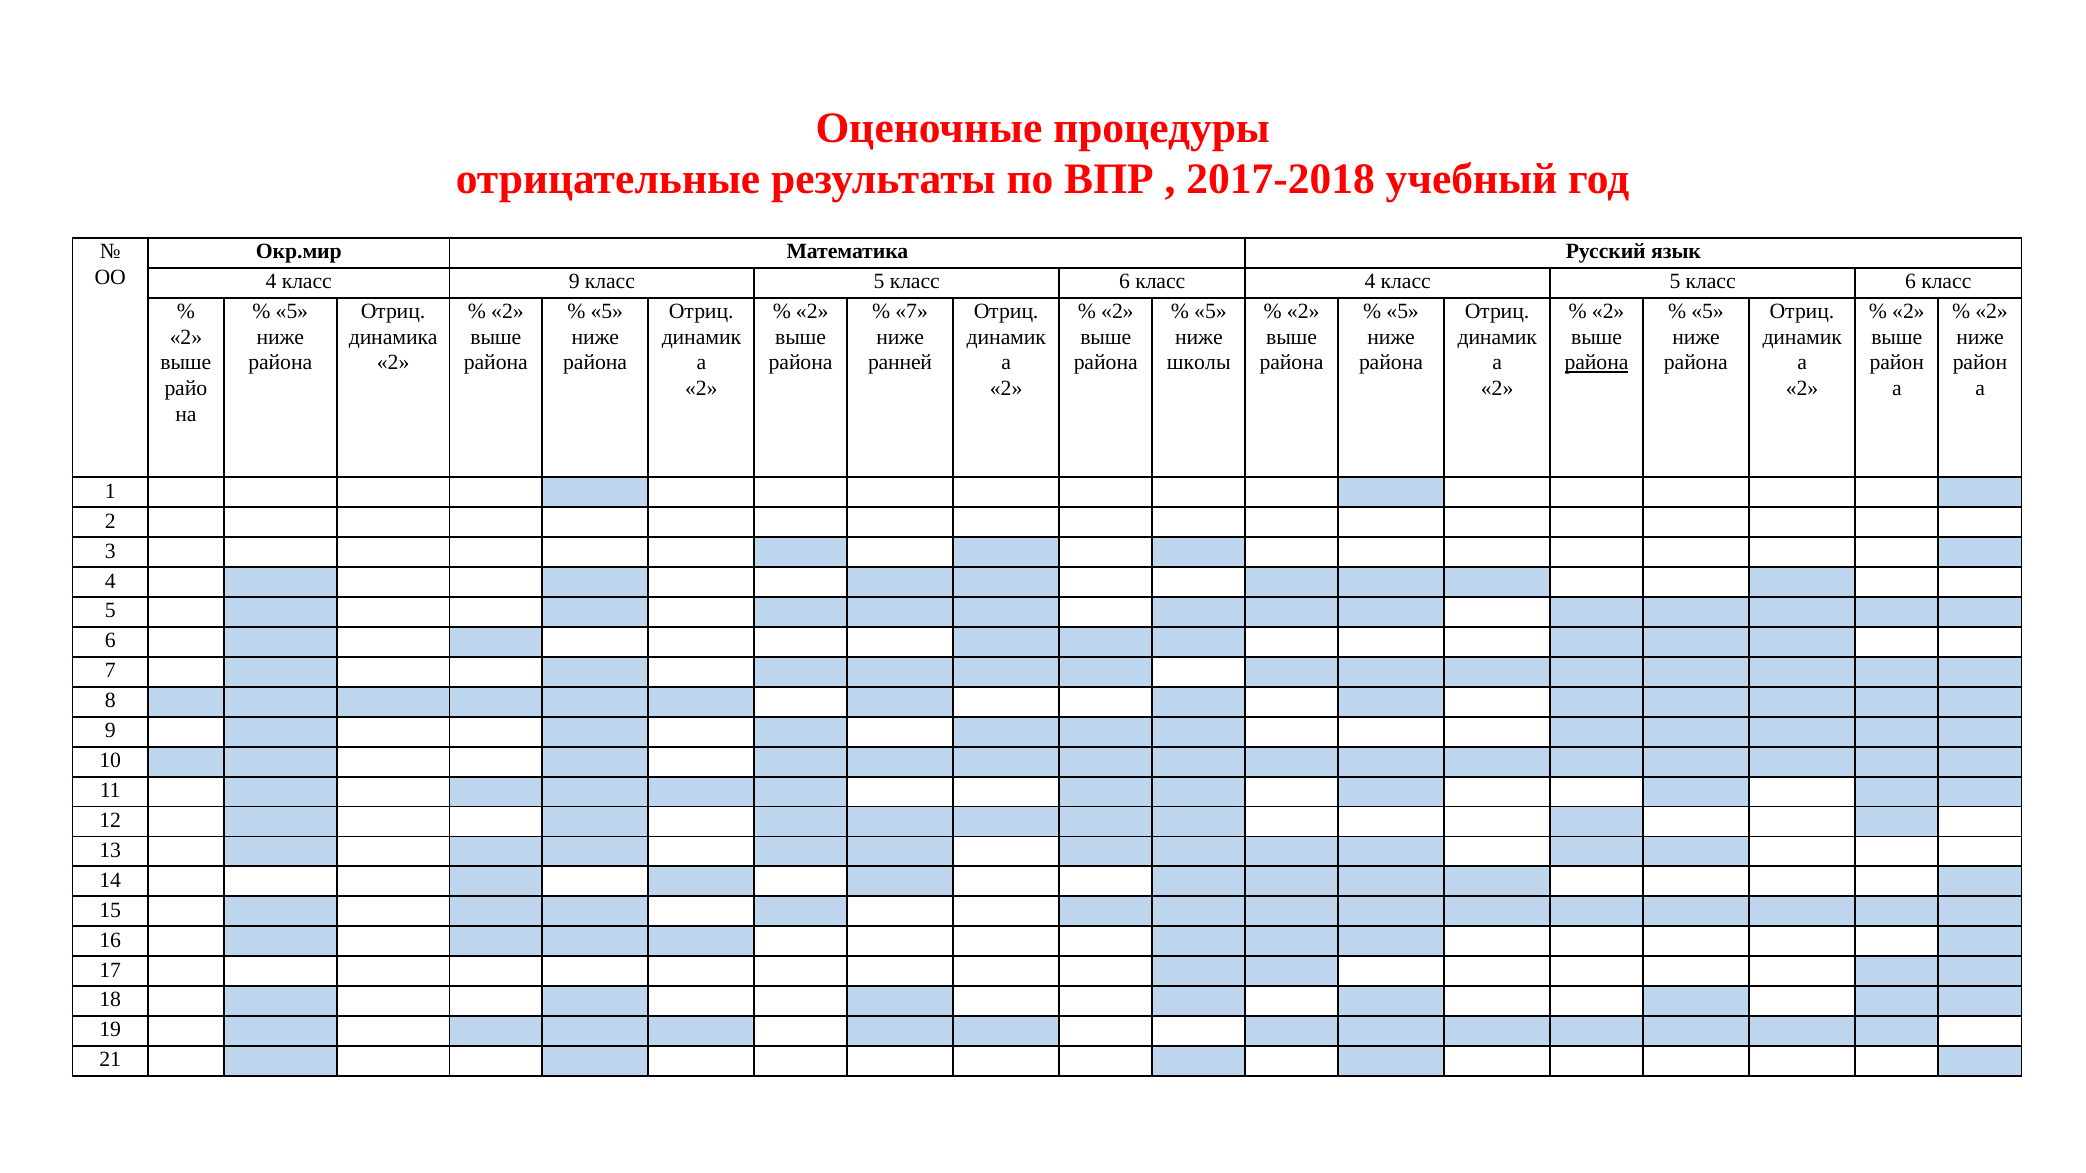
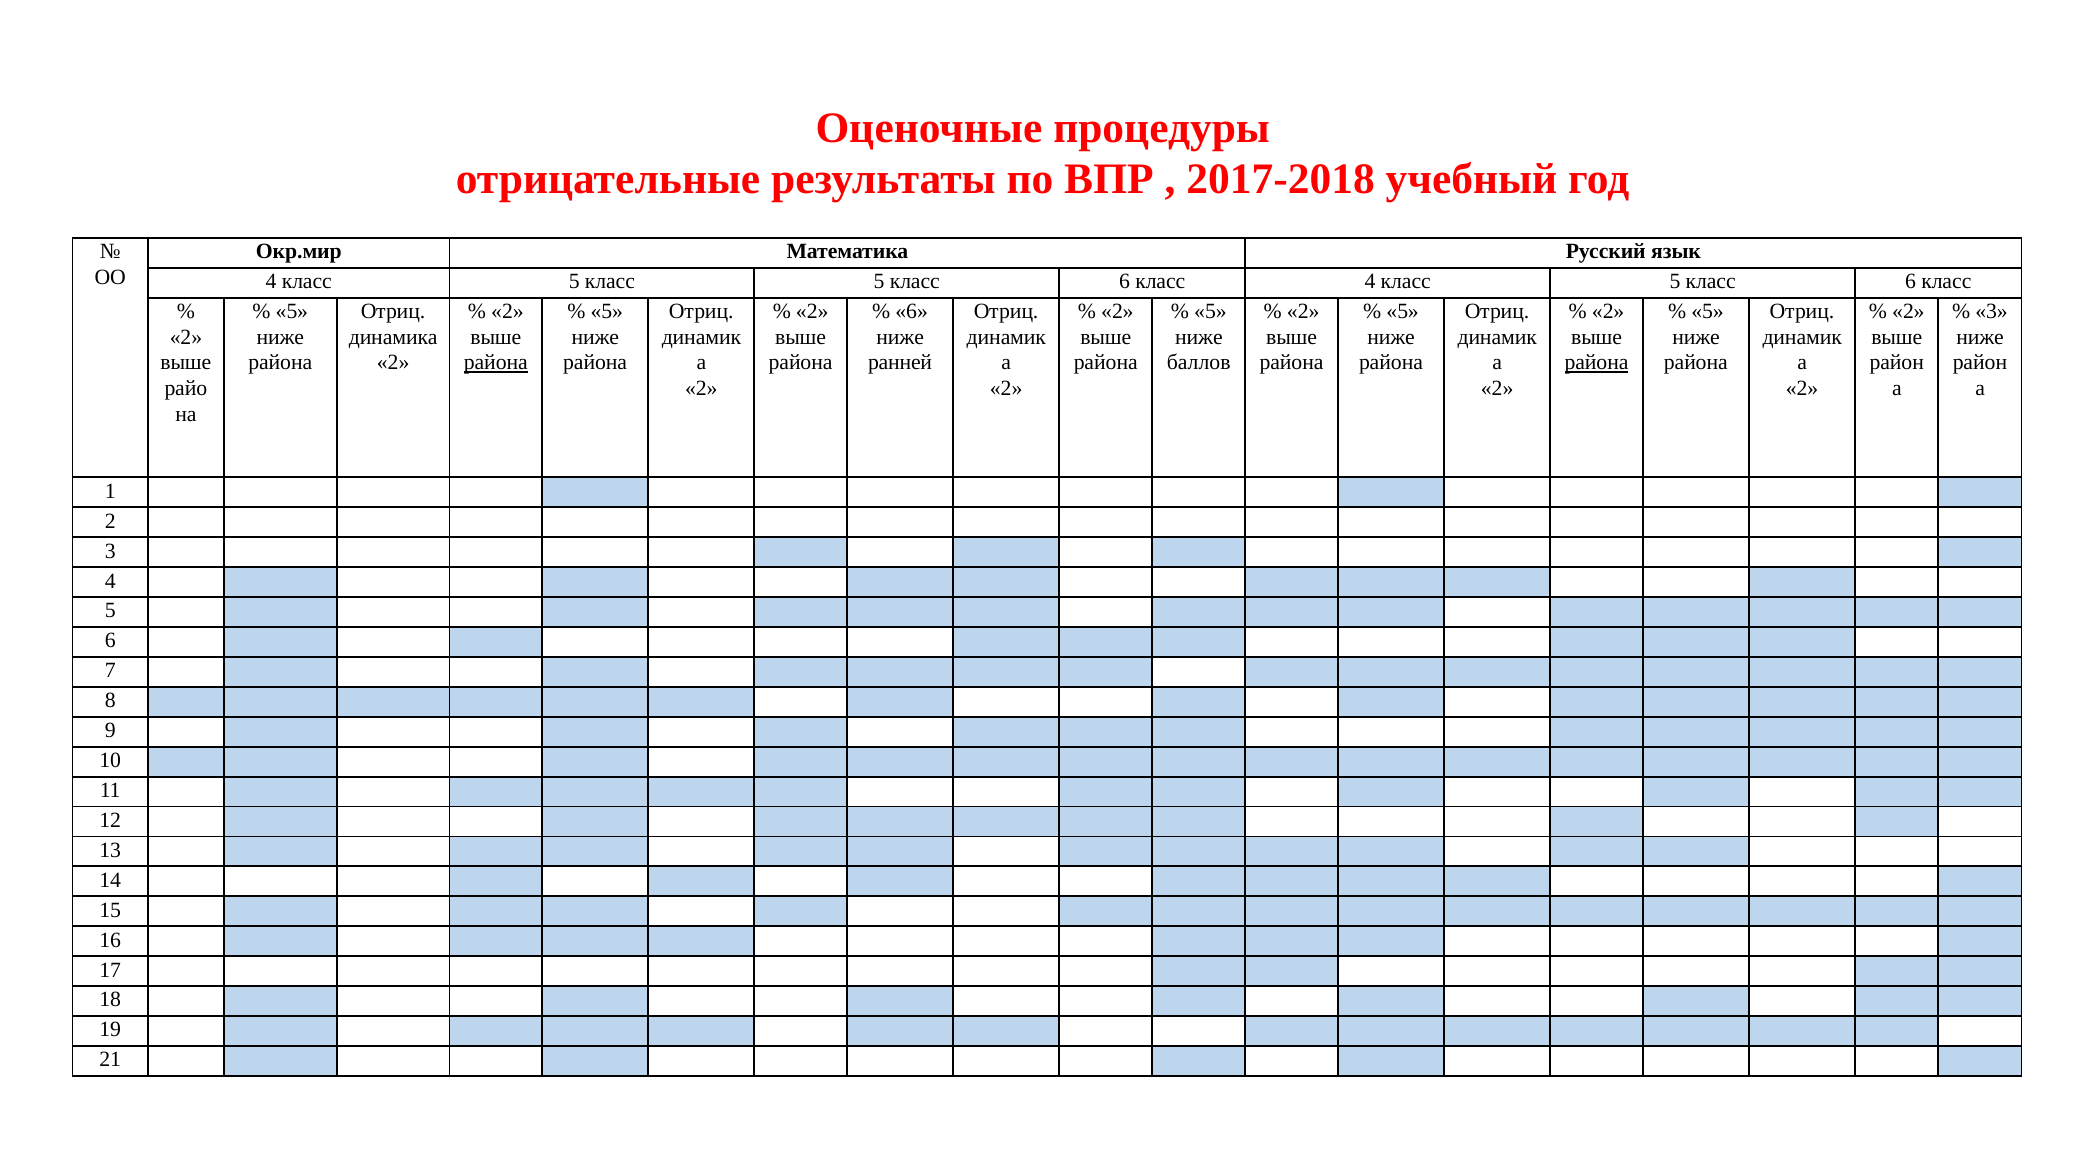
9: 9 -> 5 (574, 282)
7: 7 -> 6 (912, 312)
2: 2 -> 3 (1992, 312)
района underline: none -> present (496, 363)
школы: школы -> баллов (1199, 363)
